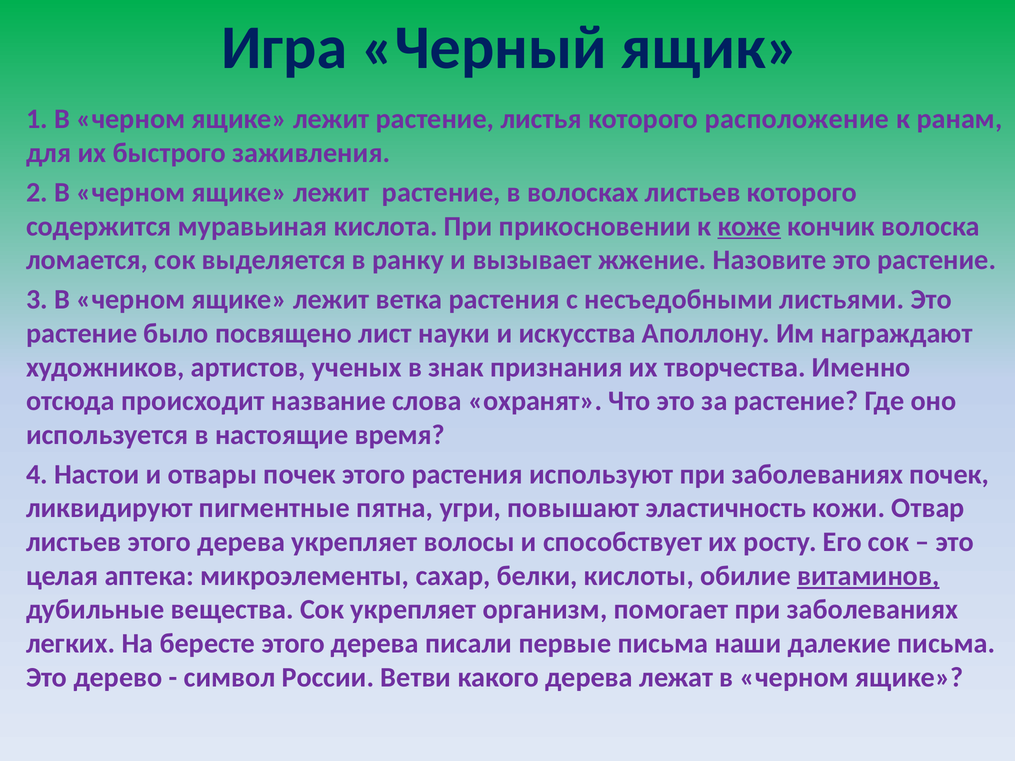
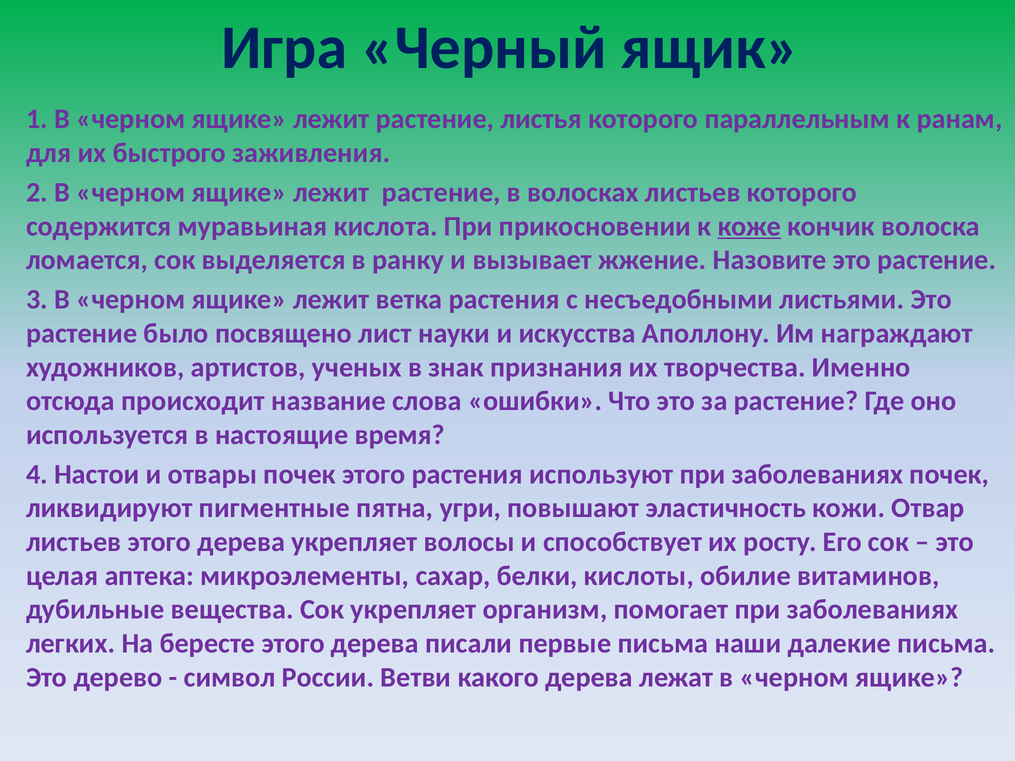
расположение: расположение -> параллельным (797, 119)
охранят: охранят -> ошибки (535, 401)
витаминов underline: present -> none (868, 576)
